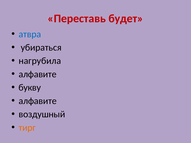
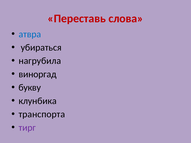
будет: будет -> слова (126, 18)
алфавите: алфавите -> виноргад (38, 74)
алфавите: алфавите -> клунбика (38, 101)
воздушный: воздушный -> транспорта (42, 114)
тирг colour: orange -> purple (27, 128)
